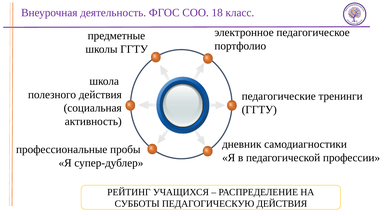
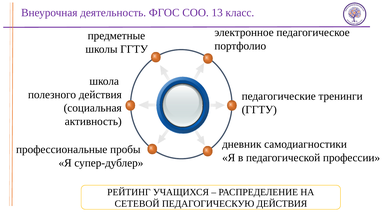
18: 18 -> 13 (217, 13)
СУББОТЫ: СУББОТЫ -> СЕТЕВОЙ (137, 204)
